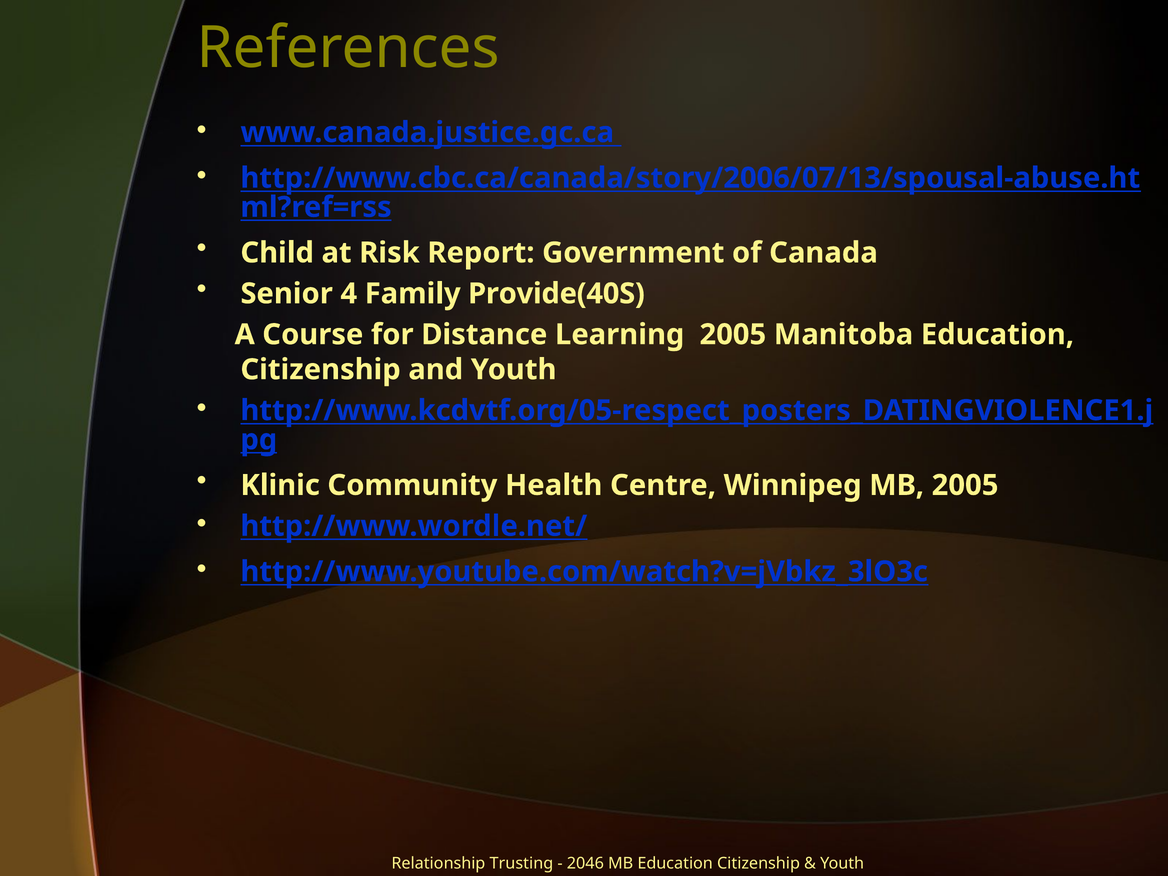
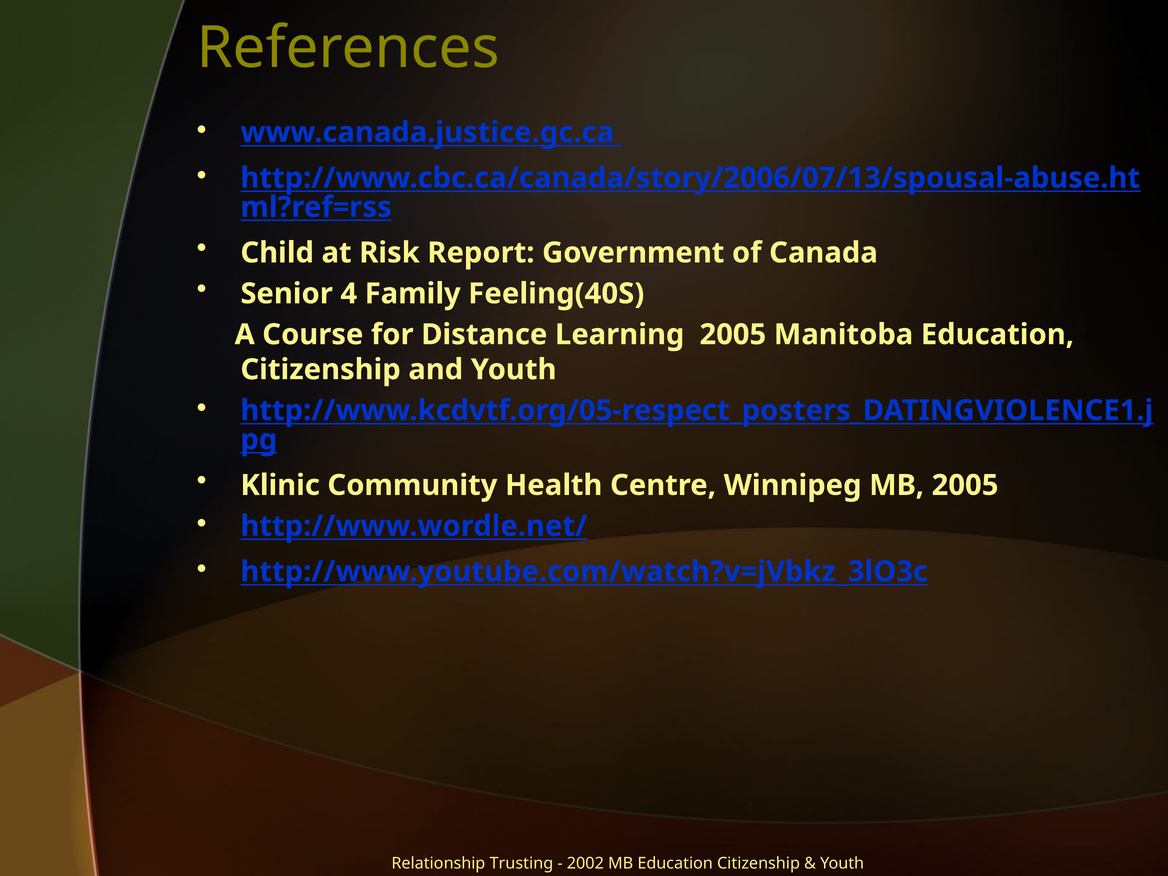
Provide(40S: Provide(40S -> Feeling(40S (556, 294)
2046: 2046 -> 2002 (585, 864)
